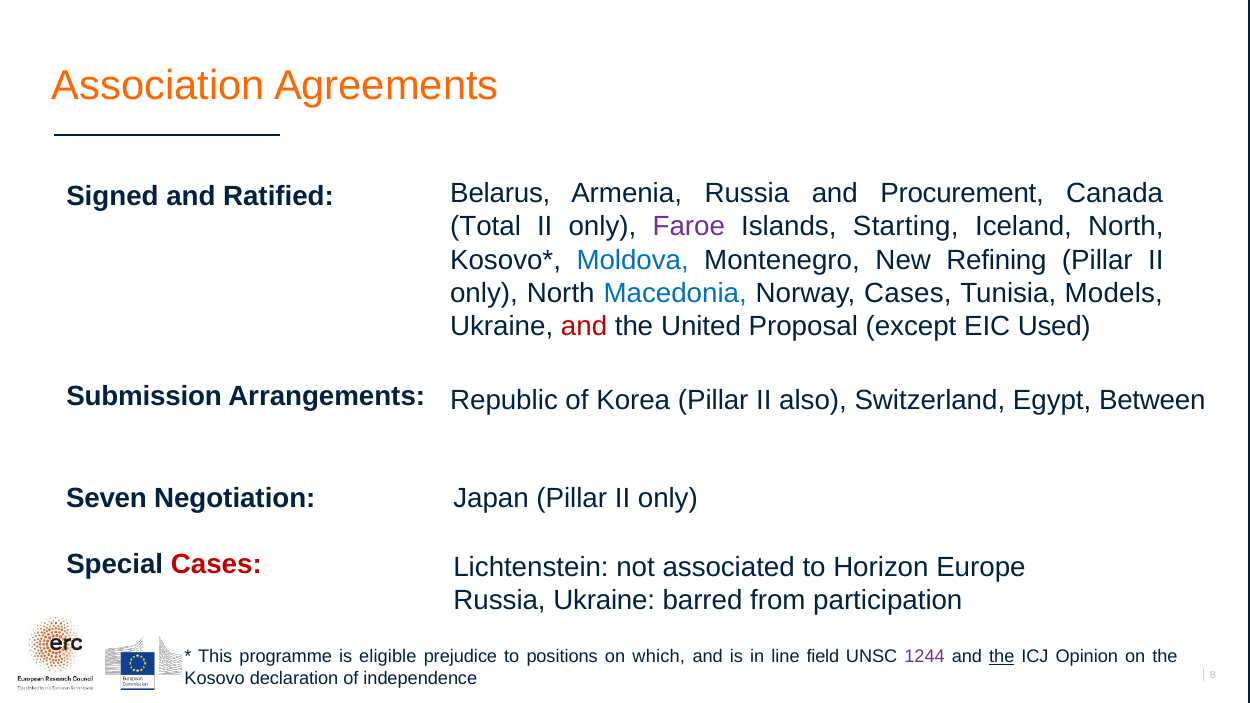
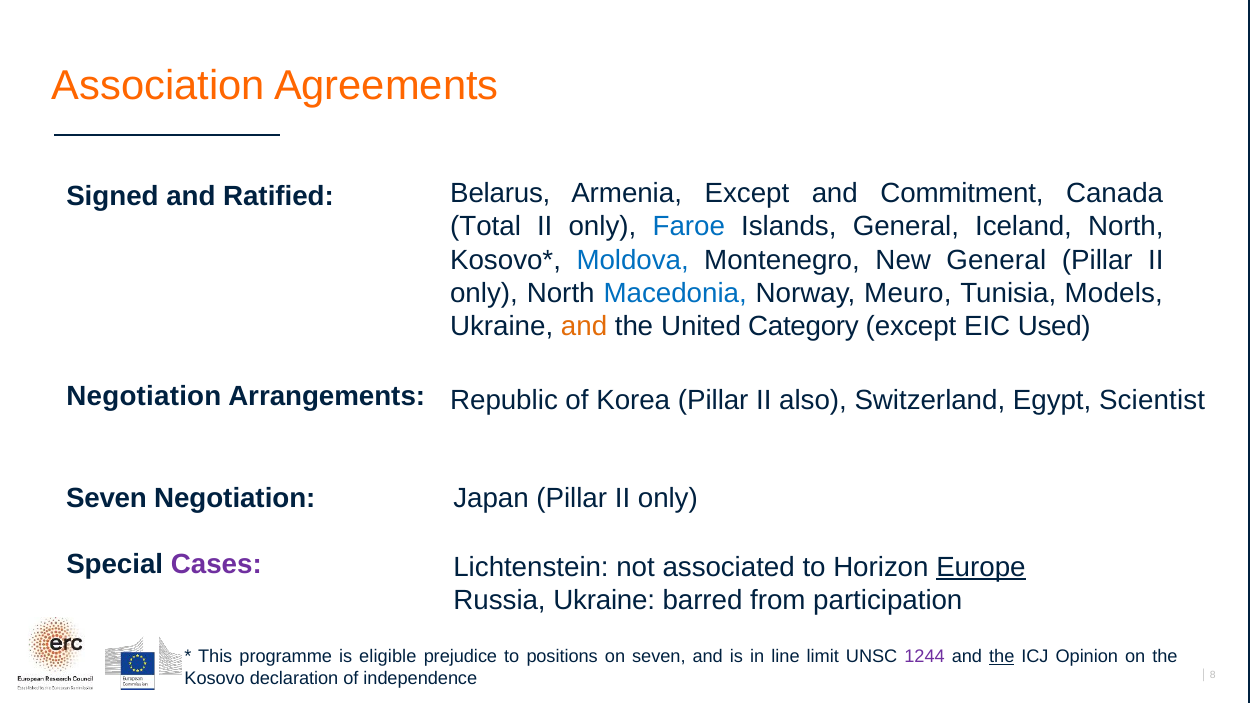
Armenia Russia: Russia -> Except (747, 194)
Procurement: Procurement -> Commitment (962, 194)
Faroe colour: purple -> blue (689, 227)
Islands Starting: Starting -> General (906, 227)
New Refining: Refining -> General (996, 260)
Norway Cases: Cases -> Meuro (908, 293)
and colour: red -> orange (584, 327)
Proposal: Proposal -> Category (803, 327)
Submission: Submission -> Negotiation (144, 396)
Between: Between -> Scientist (1152, 400)
Cases colour: red -> purple (216, 565)
Europe underline: none -> present (981, 567)
on which: which -> seven (659, 656)
field: field -> limit (823, 656)
